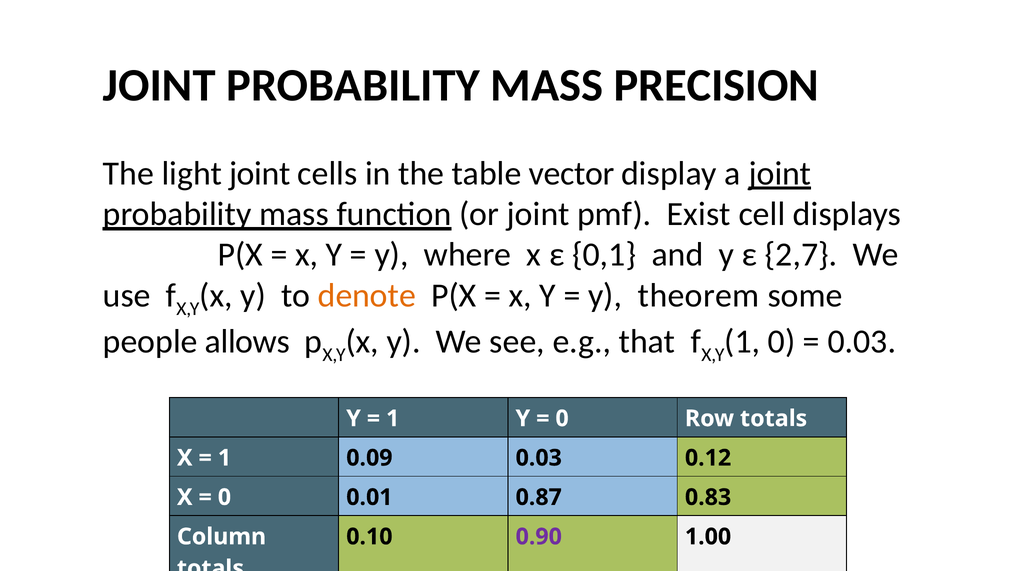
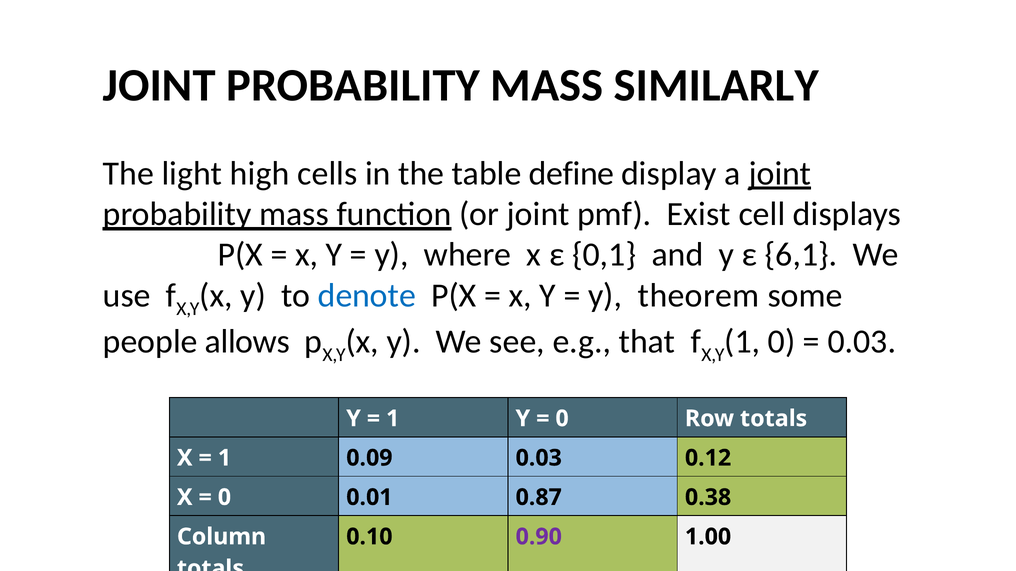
PRECISION: PRECISION -> SIMILARLY (716, 86)
light joint: joint -> high (260, 174)
vector: vector -> define (572, 174)
2,7: 2,7 -> 6,1 (801, 255)
denote colour: orange -> blue (367, 296)
0.83: 0.83 -> 0.38 (708, 498)
